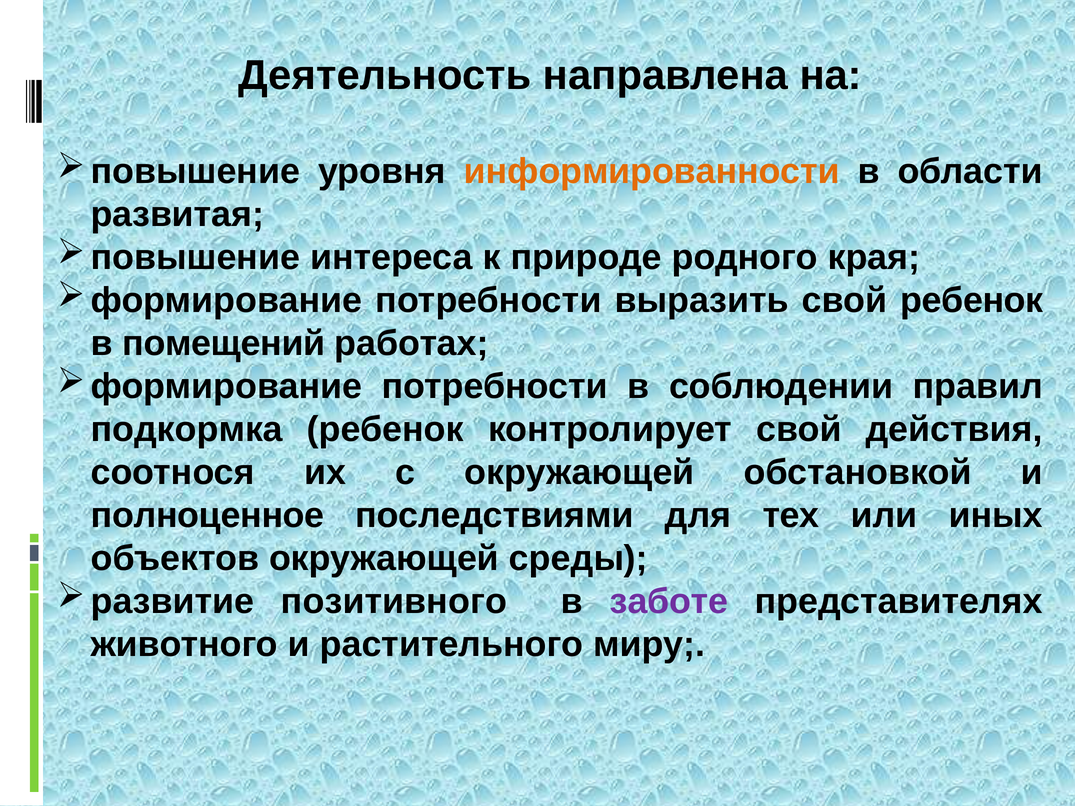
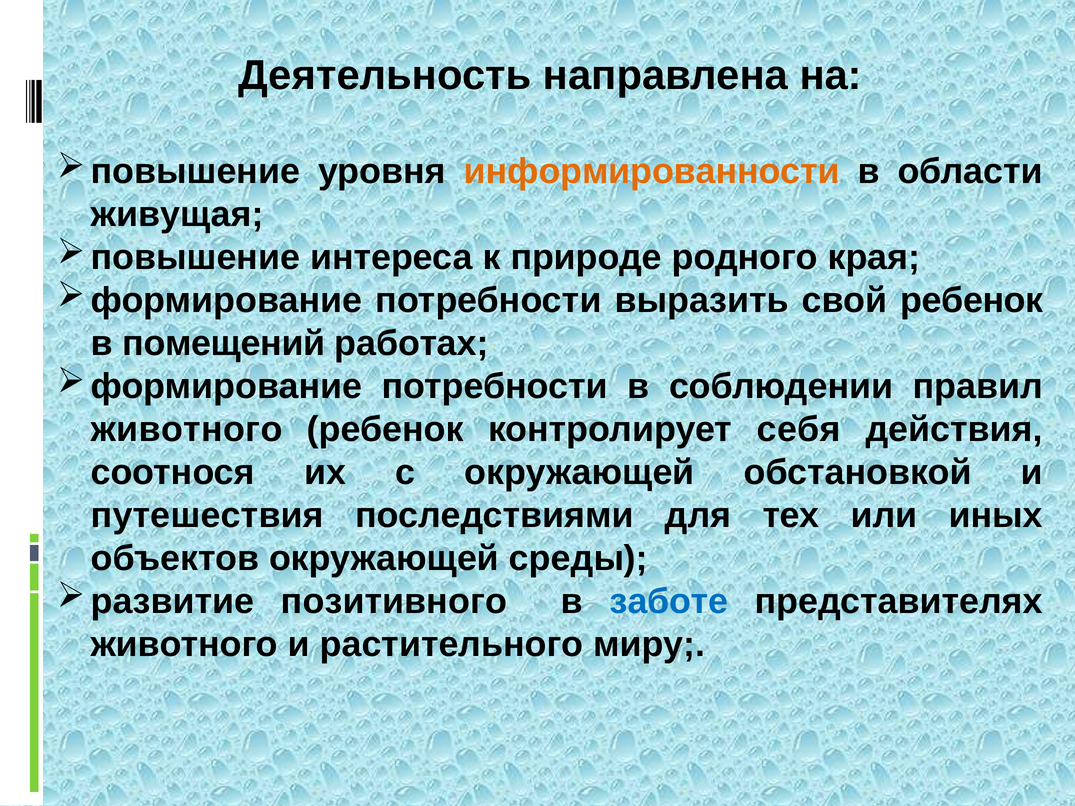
развитая: развитая -> живущая (177, 215)
подкормка: подкормка -> животного (187, 430)
контролирует свой: свой -> себя (799, 430)
полноценное: полноценное -> путешествия (207, 516)
заботе colour: purple -> blue (669, 602)
